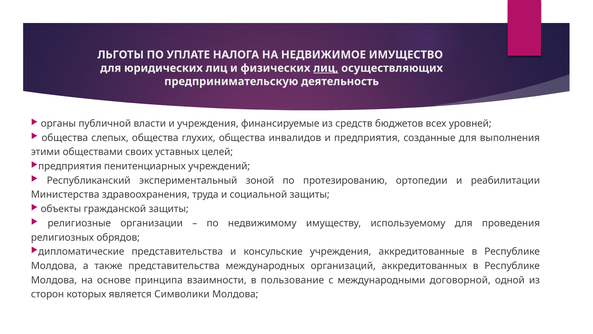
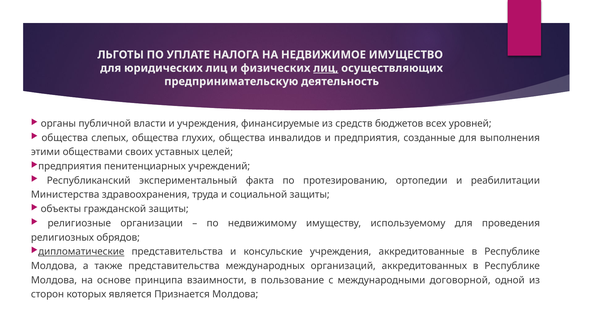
зоной: зоной -> факта (260, 180)
дипломатические underline: none -> present (81, 251)
Символики: Символики -> Признается (182, 294)
